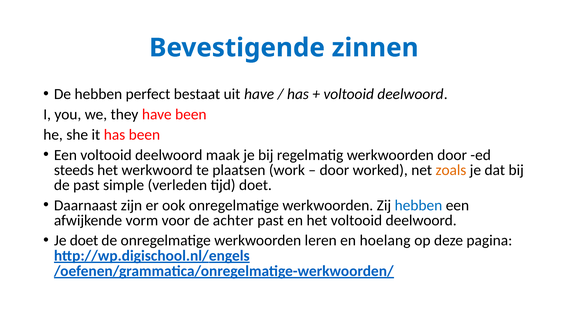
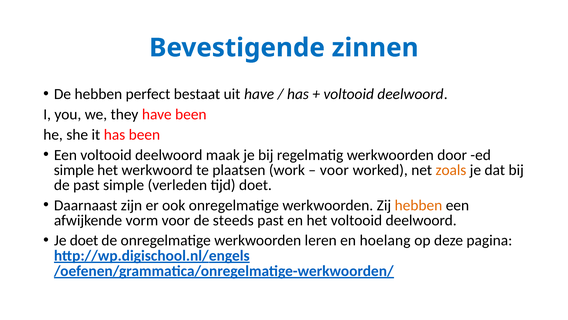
steeds: steeds -> simple (74, 170)
door: door -> voor (334, 170)
hebben colour: blue -> orange (418, 205)
achter: achter -> steeds (233, 220)
